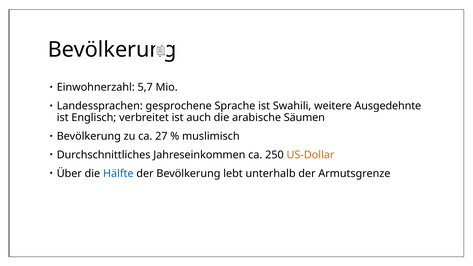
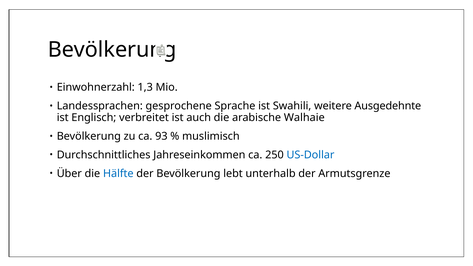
5,7: 5,7 -> 1,3 (145, 87)
Säumen: Säumen -> Walhaie (304, 118)
27: 27 -> 93 (161, 136)
US-Dollar colour: orange -> blue (310, 155)
